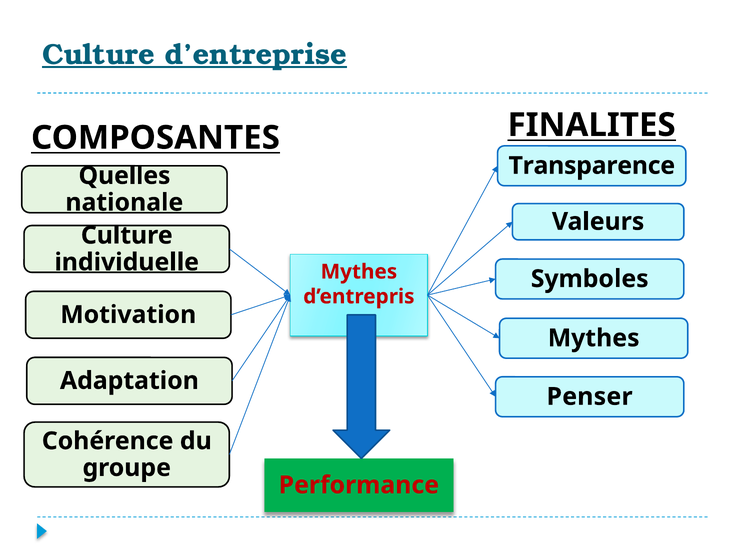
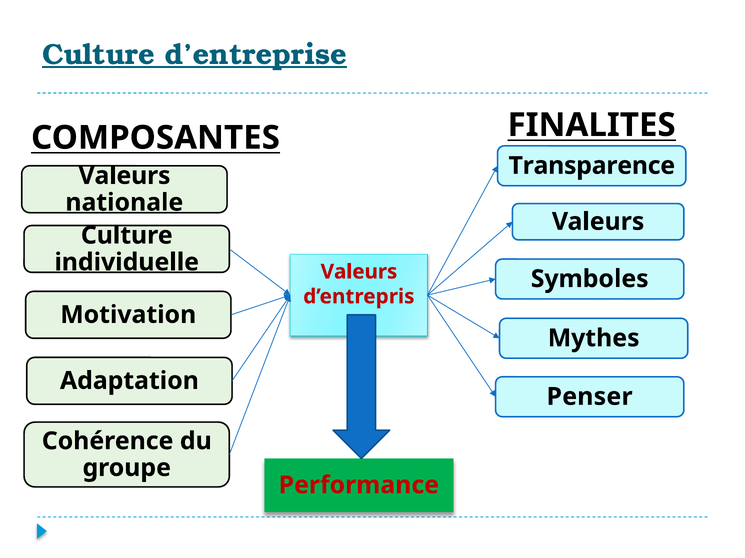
Quelles: Quelles -> Valeurs (125, 176)
Mythes: Mythes -> Valeurs (359, 272)
